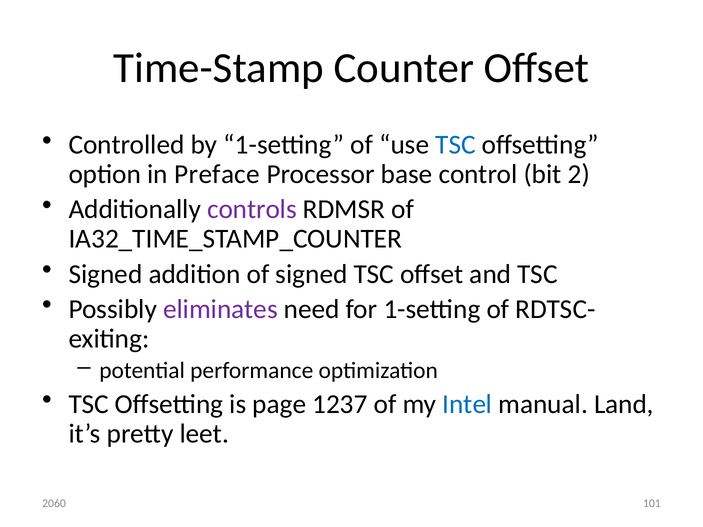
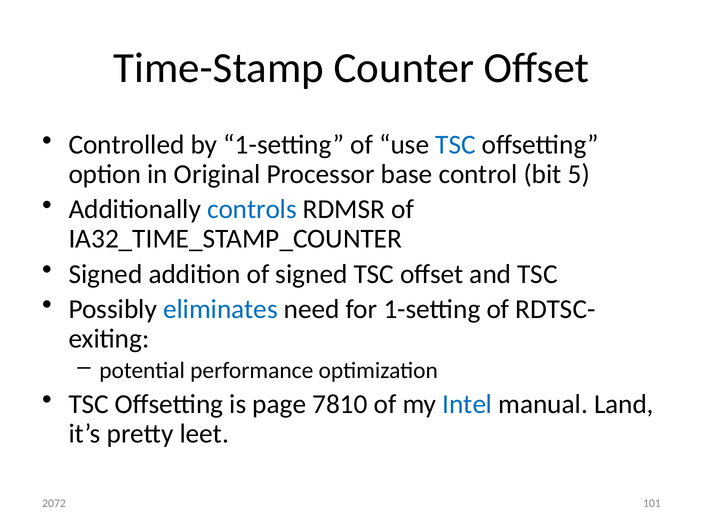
Preface: Preface -> Original (217, 174)
2: 2 -> 5 (579, 174)
controls colour: purple -> blue (252, 210)
eliminates colour: purple -> blue (220, 309)
1237: 1237 -> 7810 (340, 404)
2060: 2060 -> 2072 (54, 504)
